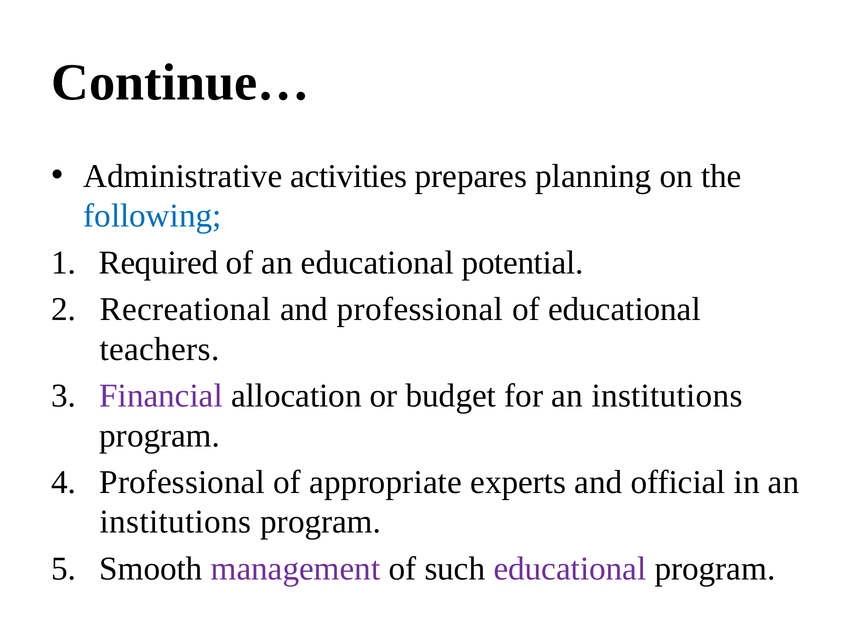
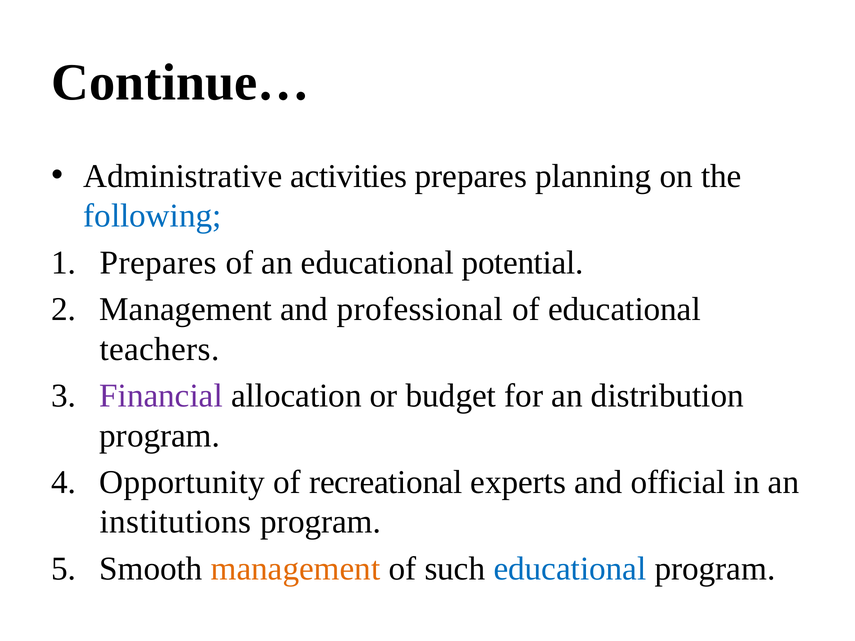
Required: Required -> Prepares (158, 263)
Recreational: Recreational -> Management (186, 309)
for an institutions: institutions -> distribution (667, 396)
Professional: Professional -> Opportunity (182, 482)
appropriate: appropriate -> recreational (386, 482)
management colour: purple -> orange (296, 569)
educational colour: purple -> blue (570, 569)
